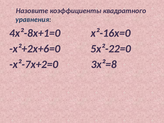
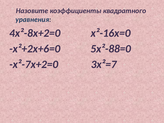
4х²-8х+1=0: 4х²-8х+1=0 -> 4х²-8х+2=0 (35, 33)
5х²-22=0: 5х²-22=0 -> 5х²-88=0 (111, 49)
3х²=8: 3х²=8 -> 3х²=7 (104, 64)
